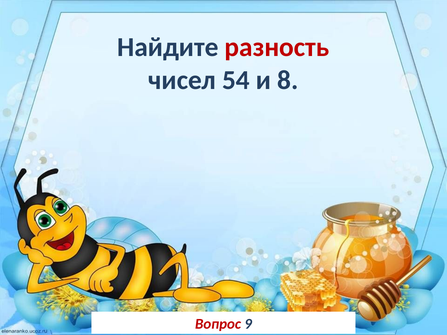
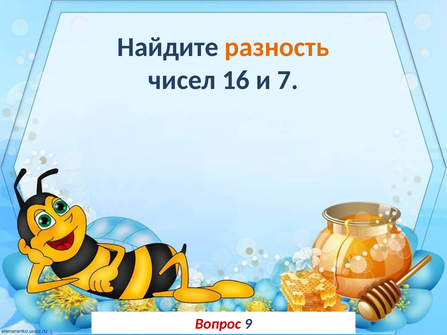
разность colour: red -> orange (277, 47)
54: 54 -> 16 (236, 80)
8: 8 -> 7 (288, 80)
